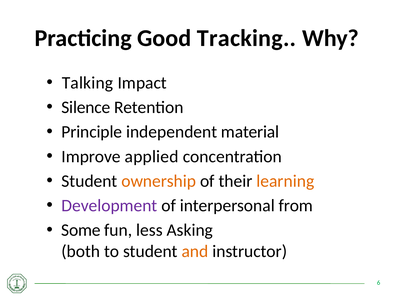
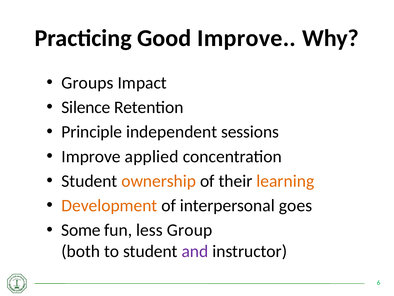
Good Tracking: Tracking -> Improve (247, 38)
Talking: Talking -> Groups (87, 83)
material: material -> sessions (250, 132)
Development colour: purple -> orange (109, 205)
from: from -> goes (296, 205)
Asking: Asking -> Group (190, 230)
and colour: orange -> purple (195, 251)
